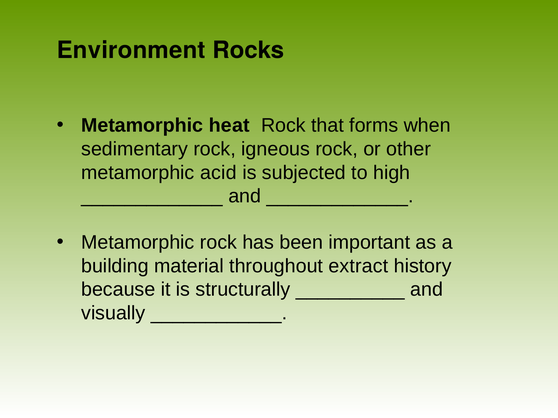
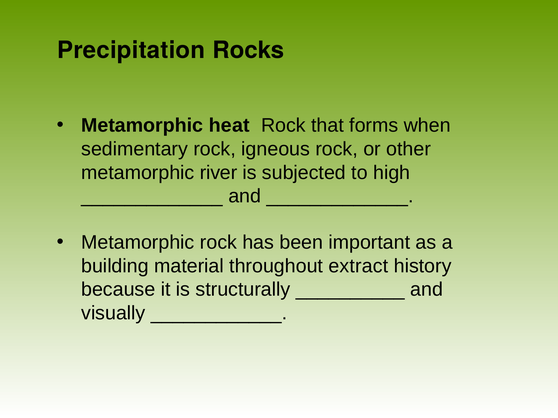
Environment: Environment -> Precipitation (131, 50)
acid: acid -> river (219, 173)
